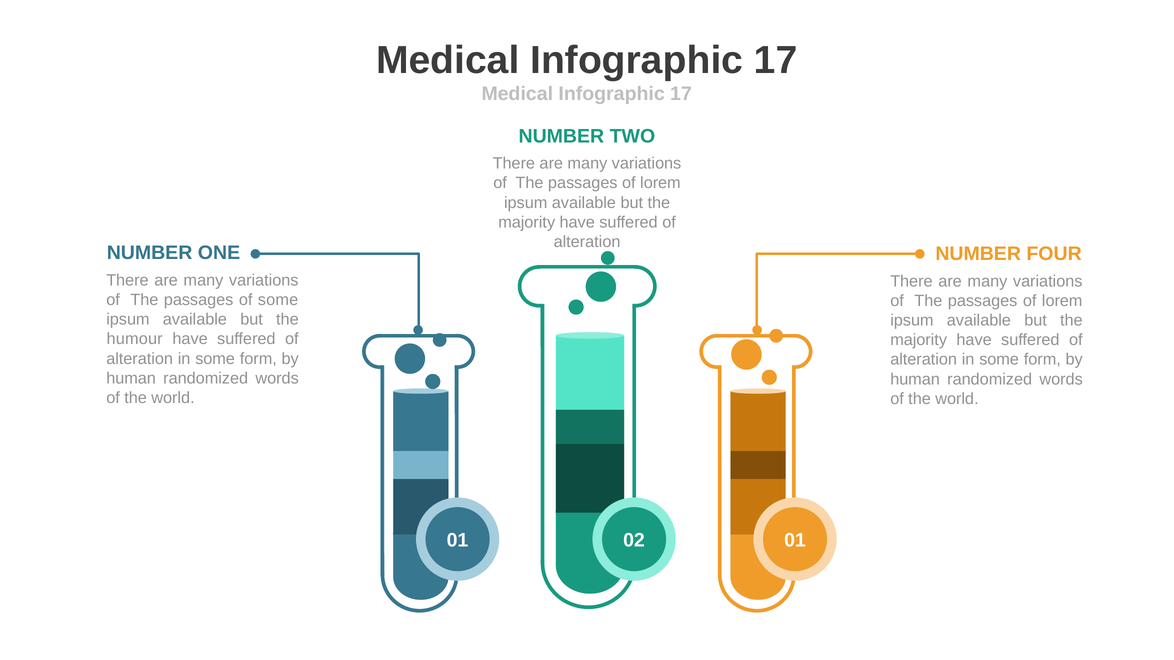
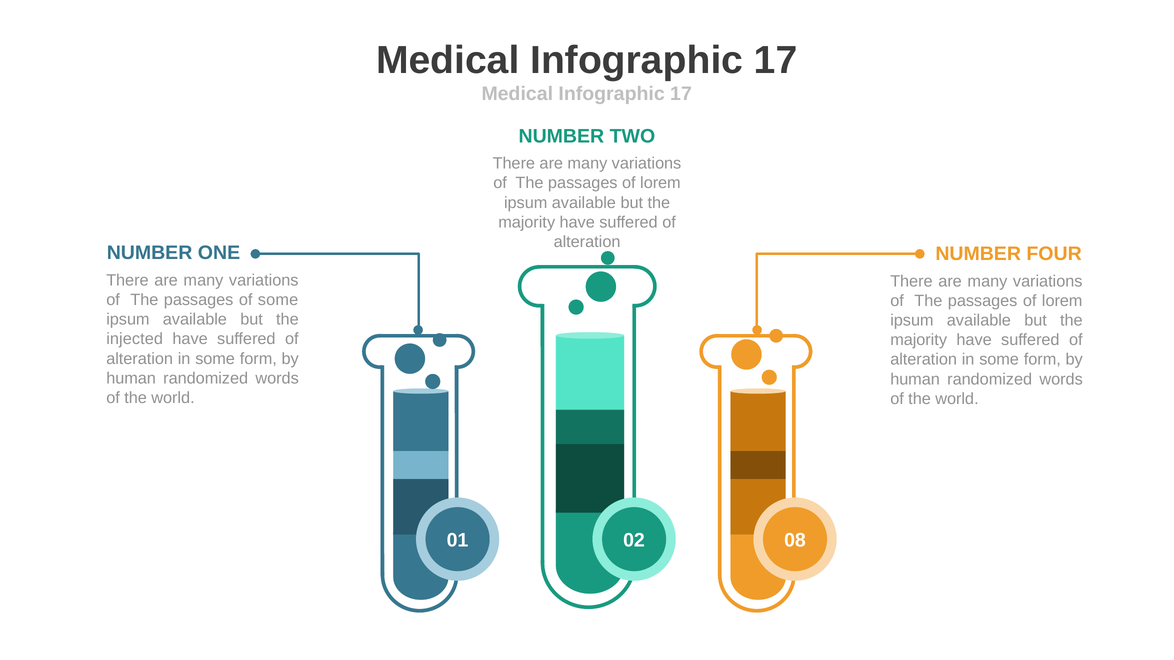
humour: humour -> injected (135, 339)
02 01: 01 -> 08 (795, 541)
